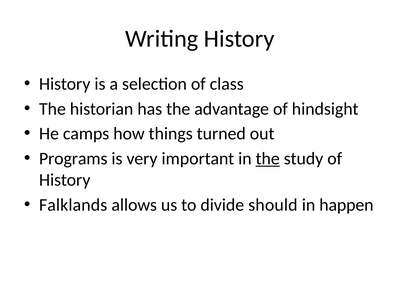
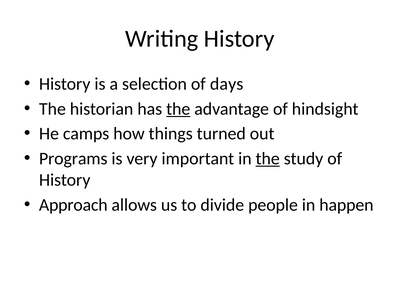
class: class -> days (227, 84)
the underline: none -> present (178, 109)
Falklands: Falklands -> Approach (73, 205)
should: should -> people (273, 205)
